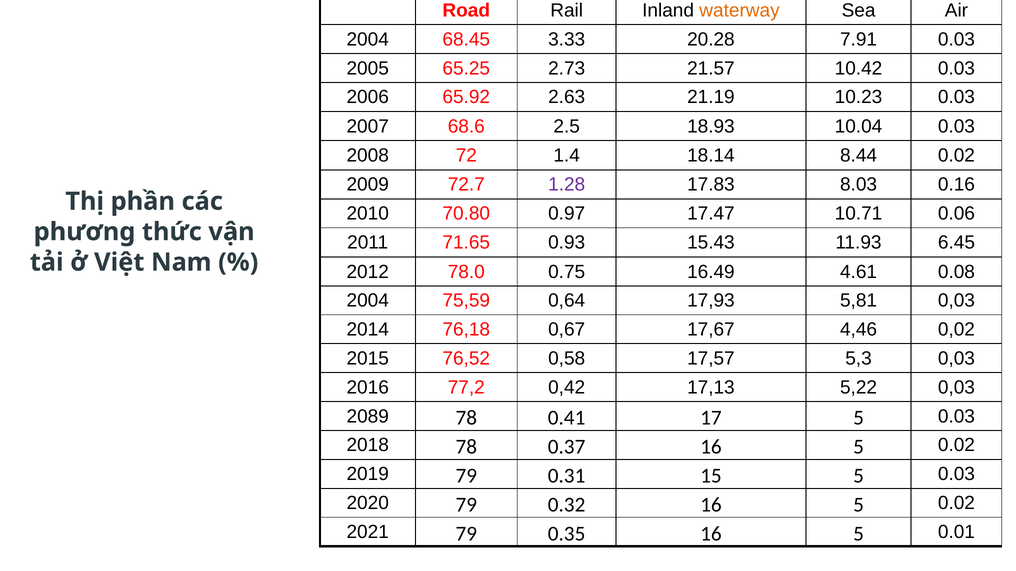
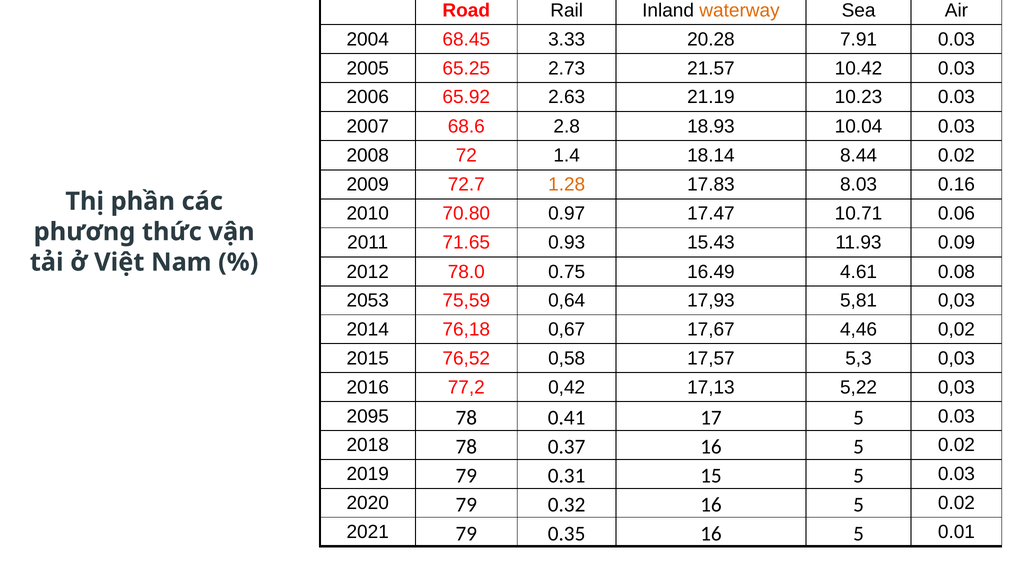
2.5: 2.5 -> 2.8 (567, 126)
1.28 colour: purple -> orange (567, 185)
6.45: 6.45 -> 0.09 (956, 243)
2004: 2004 -> 2053 (368, 301)
2089: 2089 -> 2095 (368, 417)
